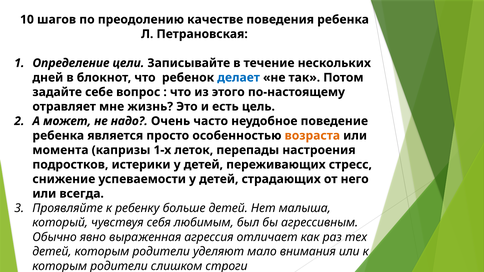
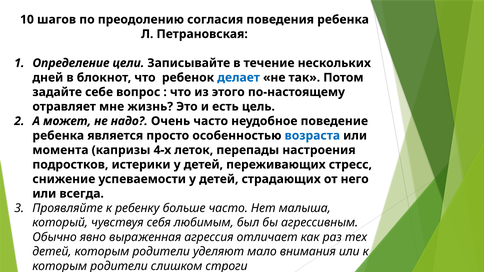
качестве: качестве -> согласия (215, 20)
возраста colour: orange -> blue (312, 136)
1-х: 1-х -> 4-х (162, 150)
больше детей: детей -> часто (228, 208)
